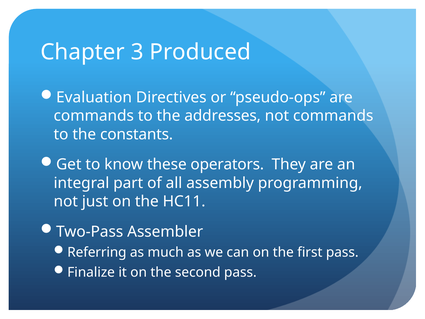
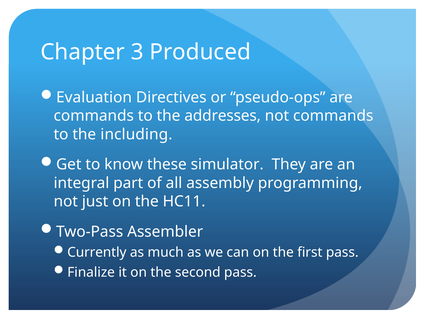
constants: constants -> including (136, 134)
operators: operators -> simulator (227, 164)
Referring: Referring -> Currently (97, 252)
